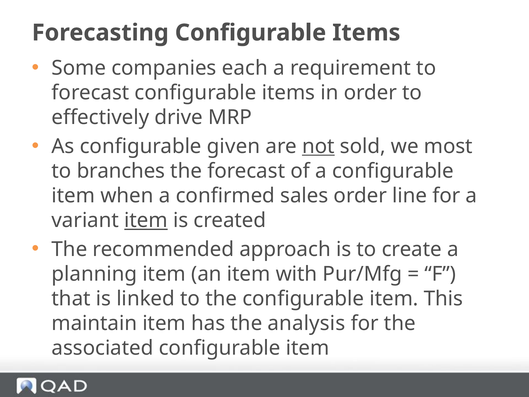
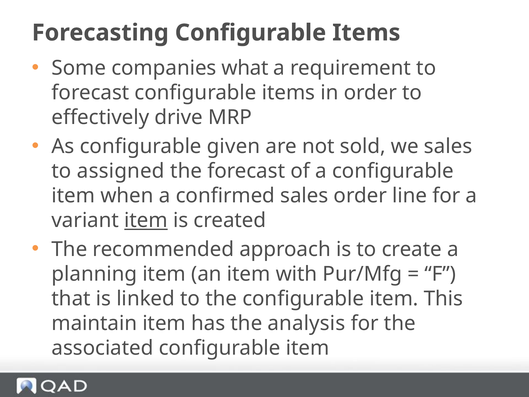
each: each -> what (245, 68)
not underline: present -> none (318, 146)
we most: most -> sales (448, 146)
branches: branches -> assigned (121, 171)
